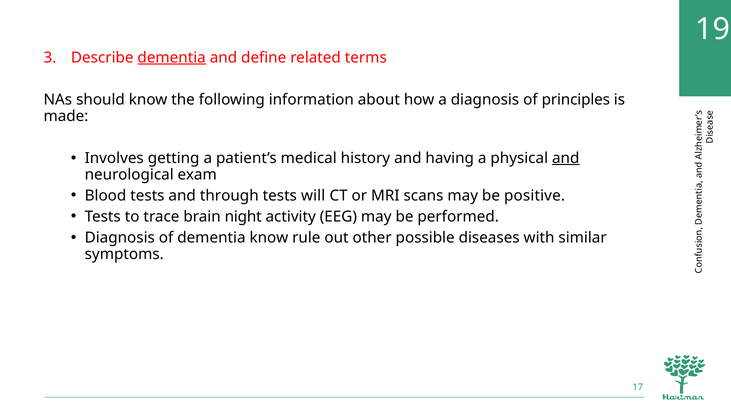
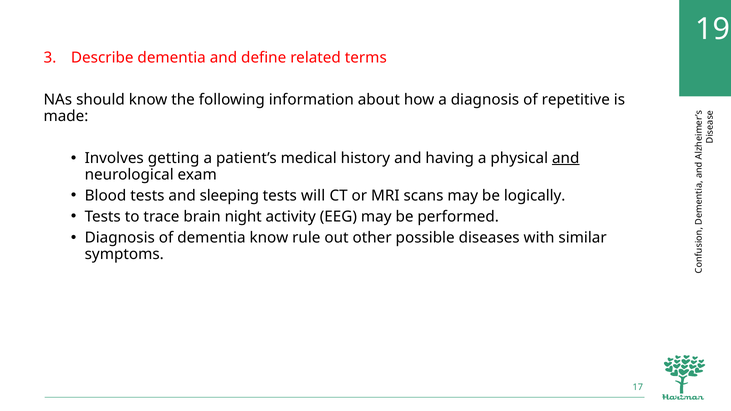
dementia underline: present -> none (172, 58)
principles: principles -> repetitive (576, 100)
through: through -> sleeping (229, 196)
positive: positive -> logically (535, 196)
